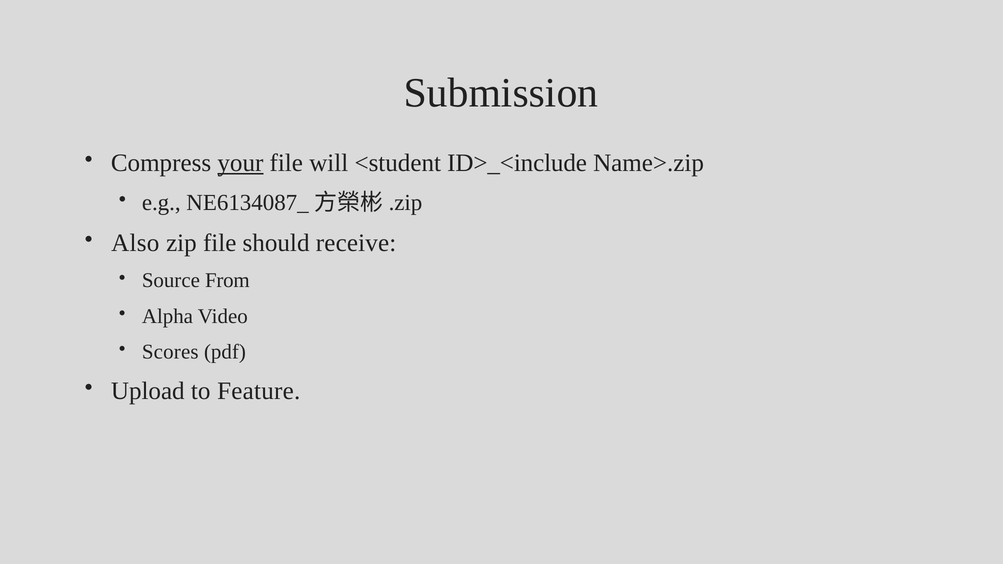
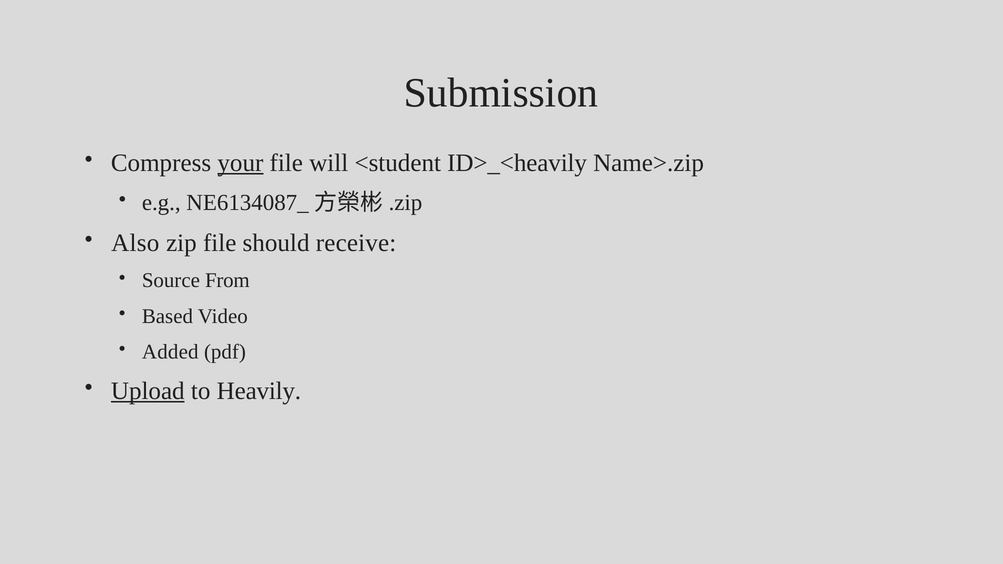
ID>_<include: ID>_<include -> ID>_<heavily (517, 163)
Alpha: Alpha -> Based (167, 316)
Scores: Scores -> Added (170, 352)
Upload underline: none -> present (148, 391)
Feature: Feature -> Heavily (259, 391)
